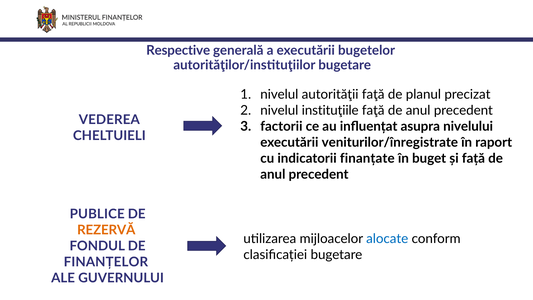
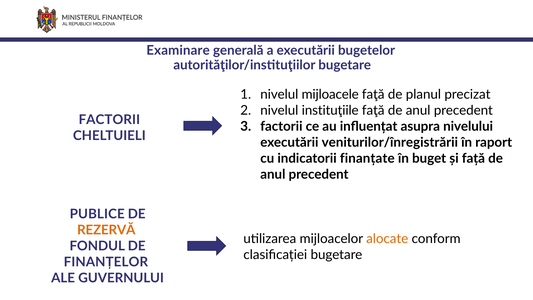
Respective: Respective -> Examinare (178, 51)
autorităţii: autorităţii -> mijloacele (330, 94)
VEDEREA: VEDEREA -> FACTORII (109, 120)
veniturilor/înregistrate: veniturilor/înregistrate -> veniturilor/înregistrării (390, 142)
alocate colour: blue -> orange (387, 239)
